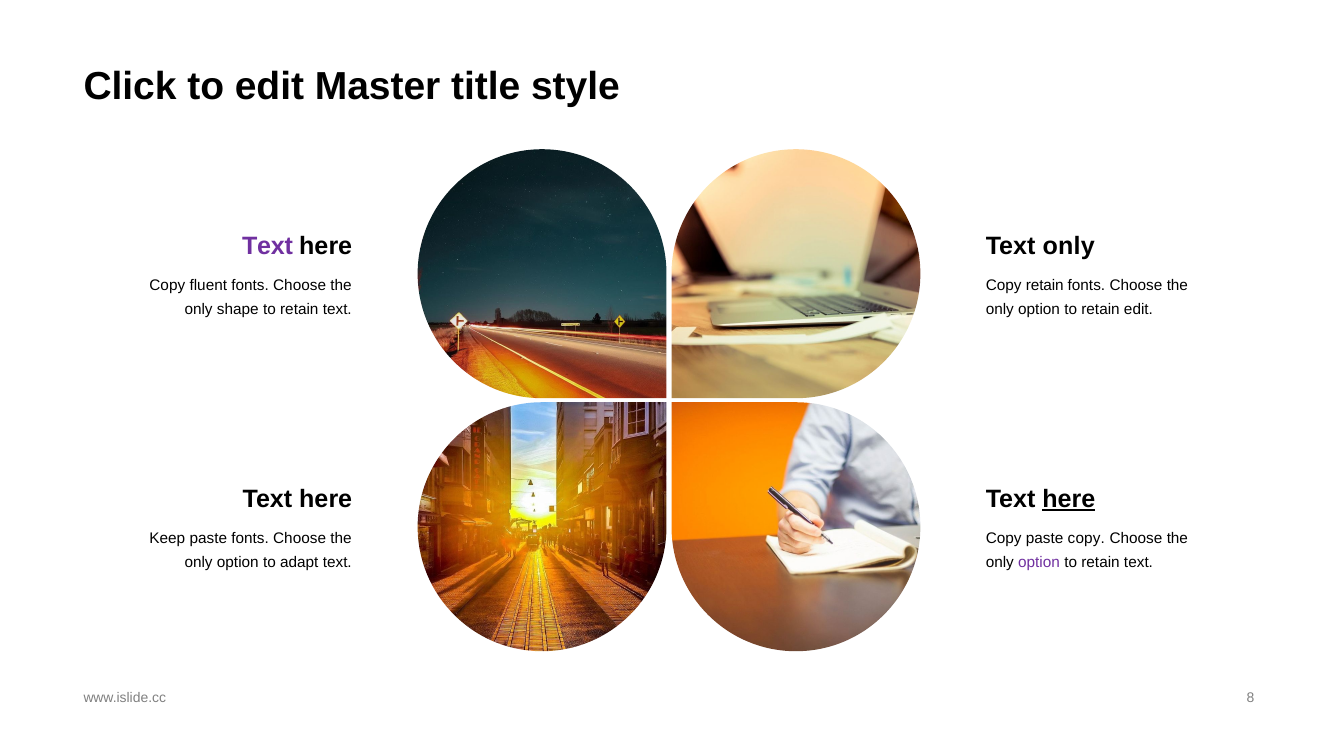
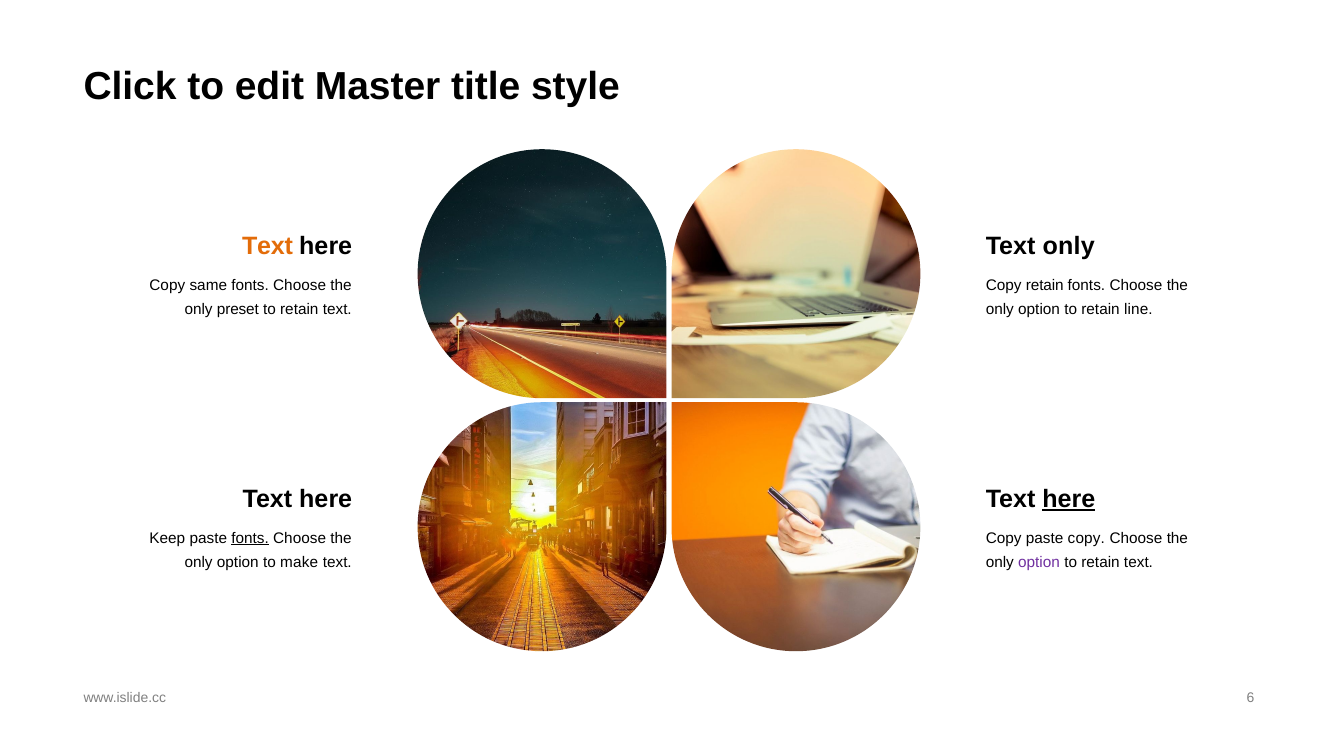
Text colour: purple -> orange (268, 246)
fluent: fluent -> same (208, 285)
shape: shape -> preset (238, 309)
retain edit: edit -> line (1138, 309)
fonts underline: none -> present (250, 538)
adapt: adapt -> make (299, 562)
8: 8 -> 6 (1250, 697)
